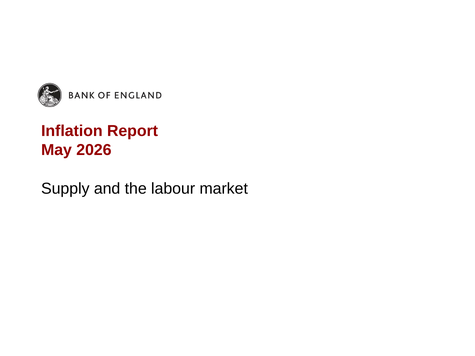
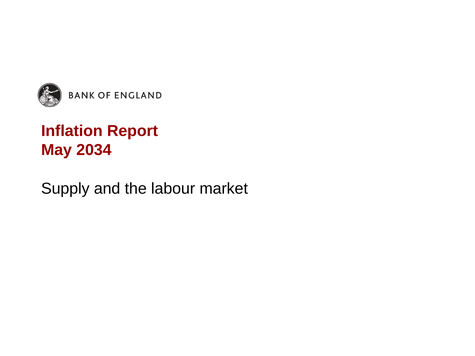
2026: 2026 -> 2034 (94, 150)
